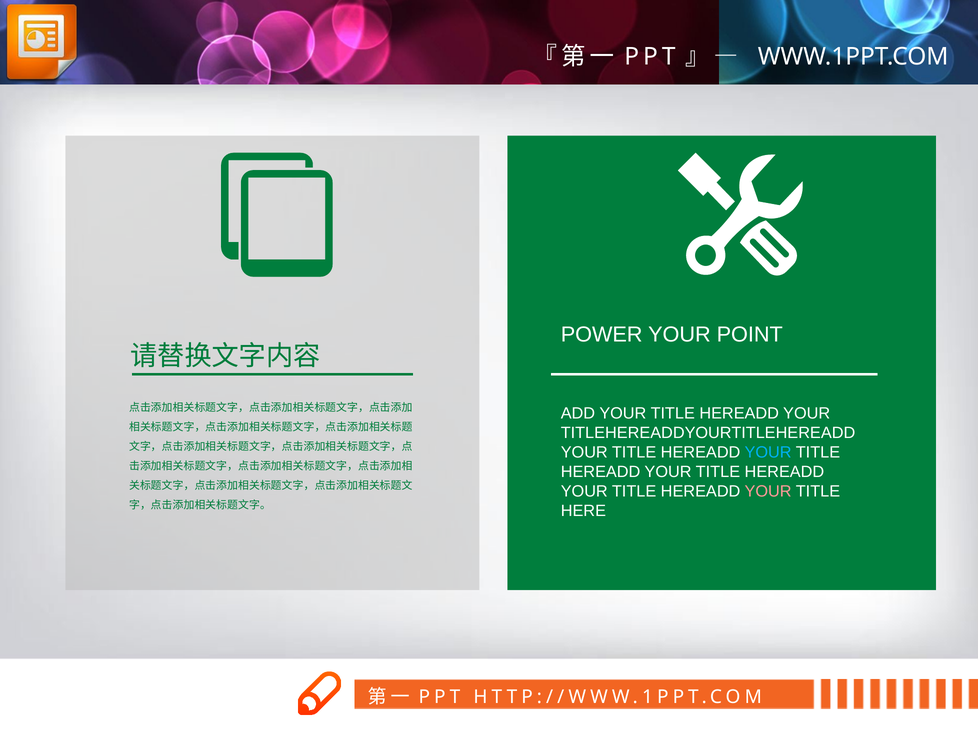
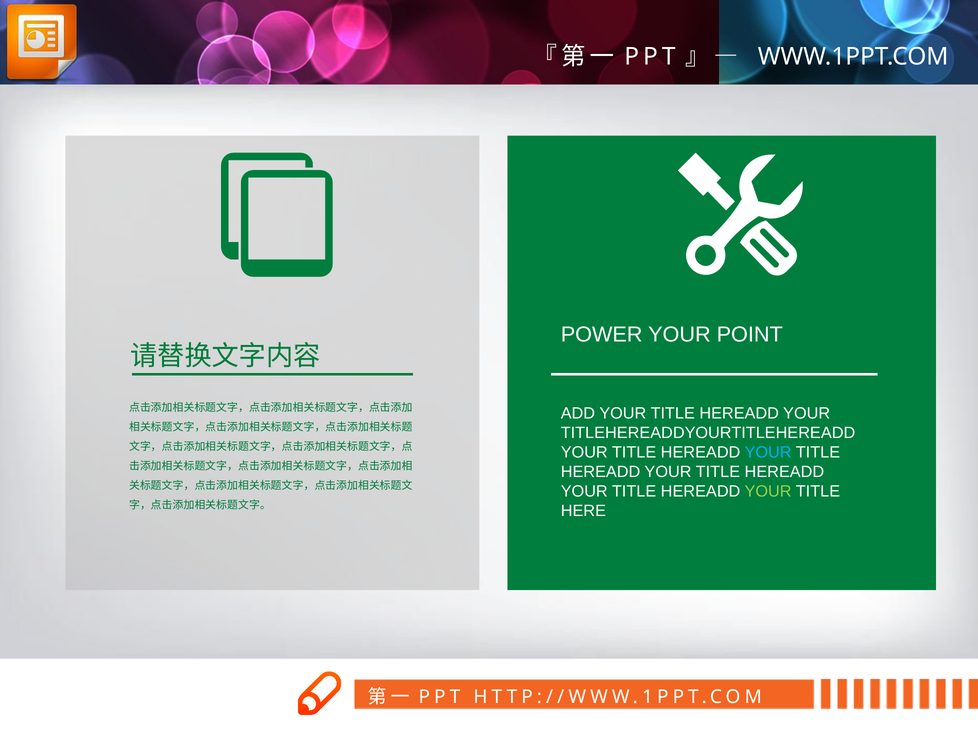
YOUR colour: pink -> light green (768, 491)
